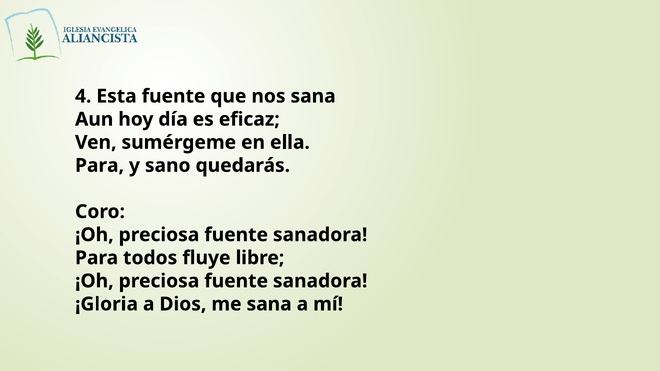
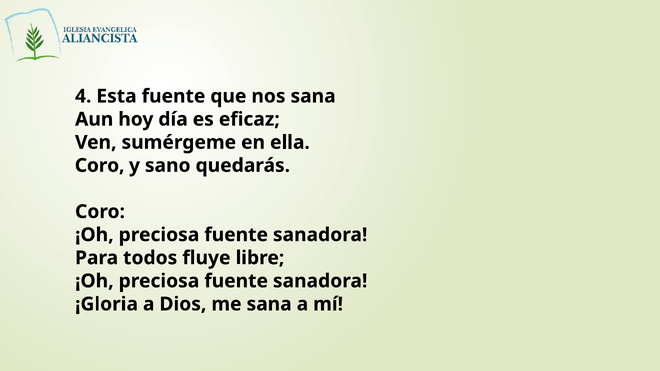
Para: Para -> Coro (100, 166)
